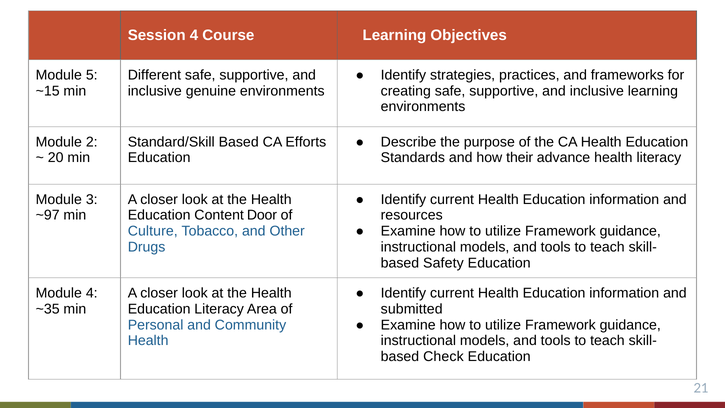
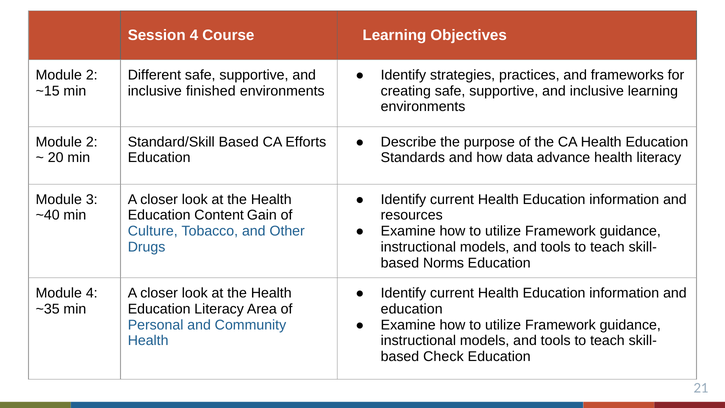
5: 5 -> 2 (92, 75)
genuine: genuine -> finished (211, 91)
their: their -> data (520, 158)
~97: ~97 -> ~40 (48, 215)
Door: Door -> Gain (262, 215)
Safety: Safety -> Norms (444, 263)
submitted: submitted -> education (412, 309)
